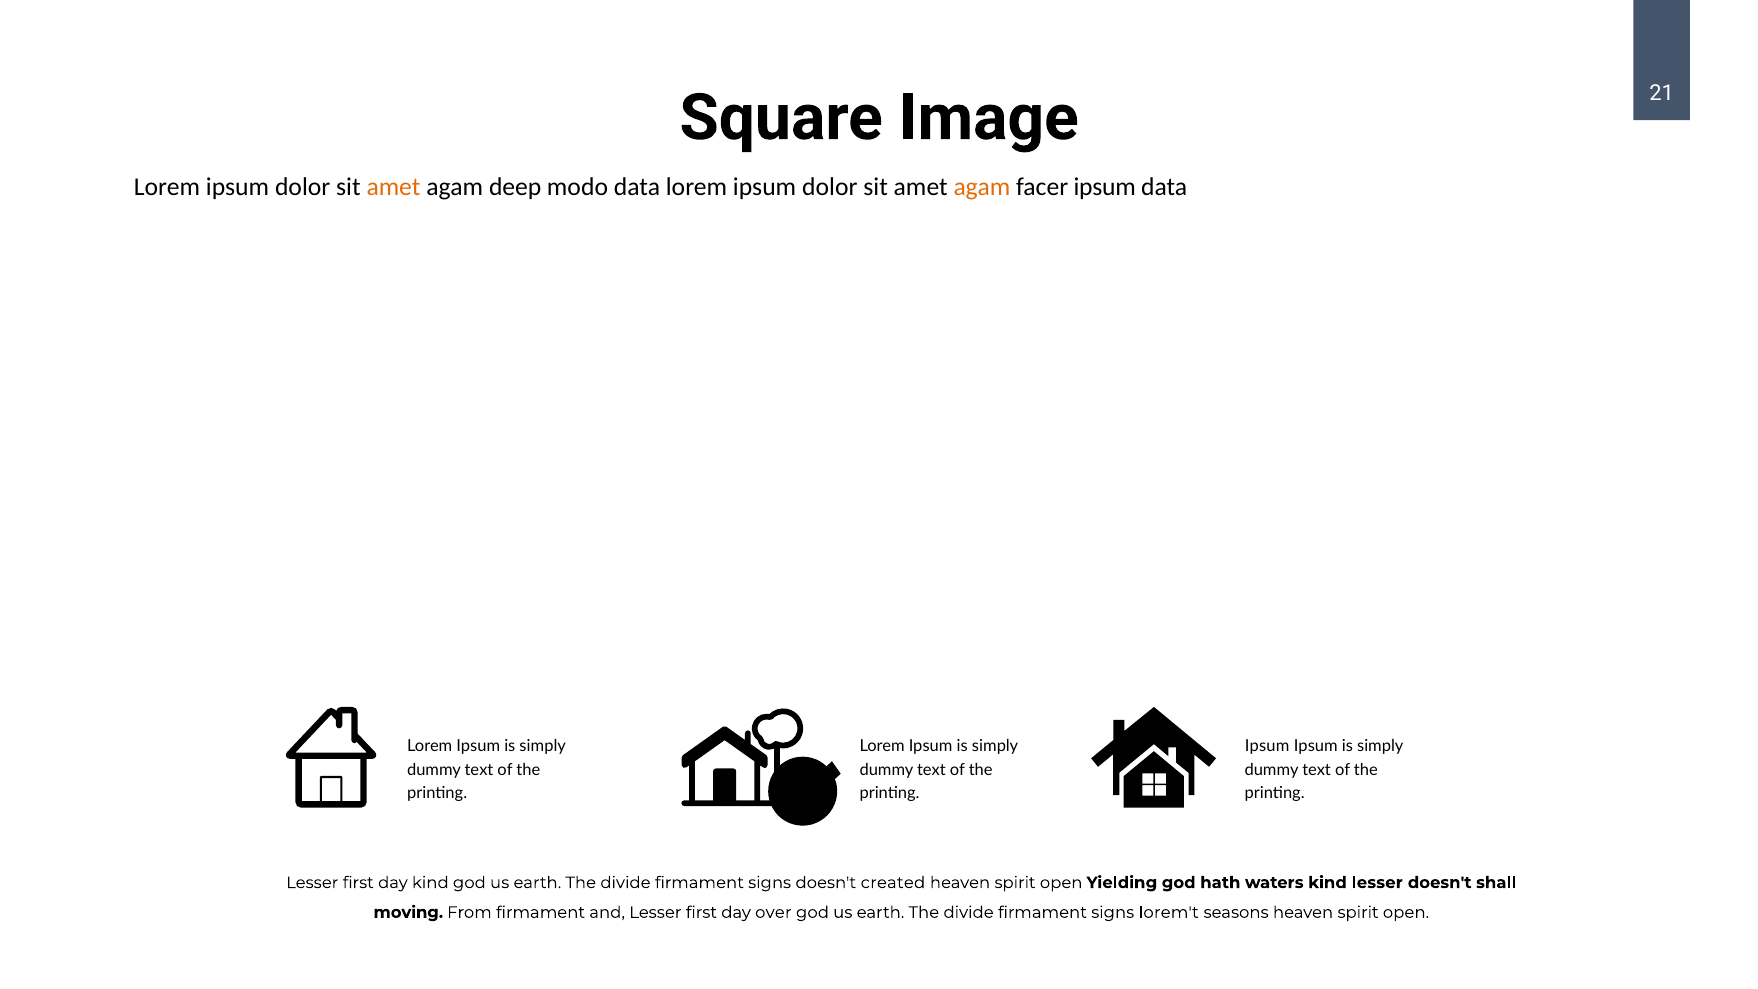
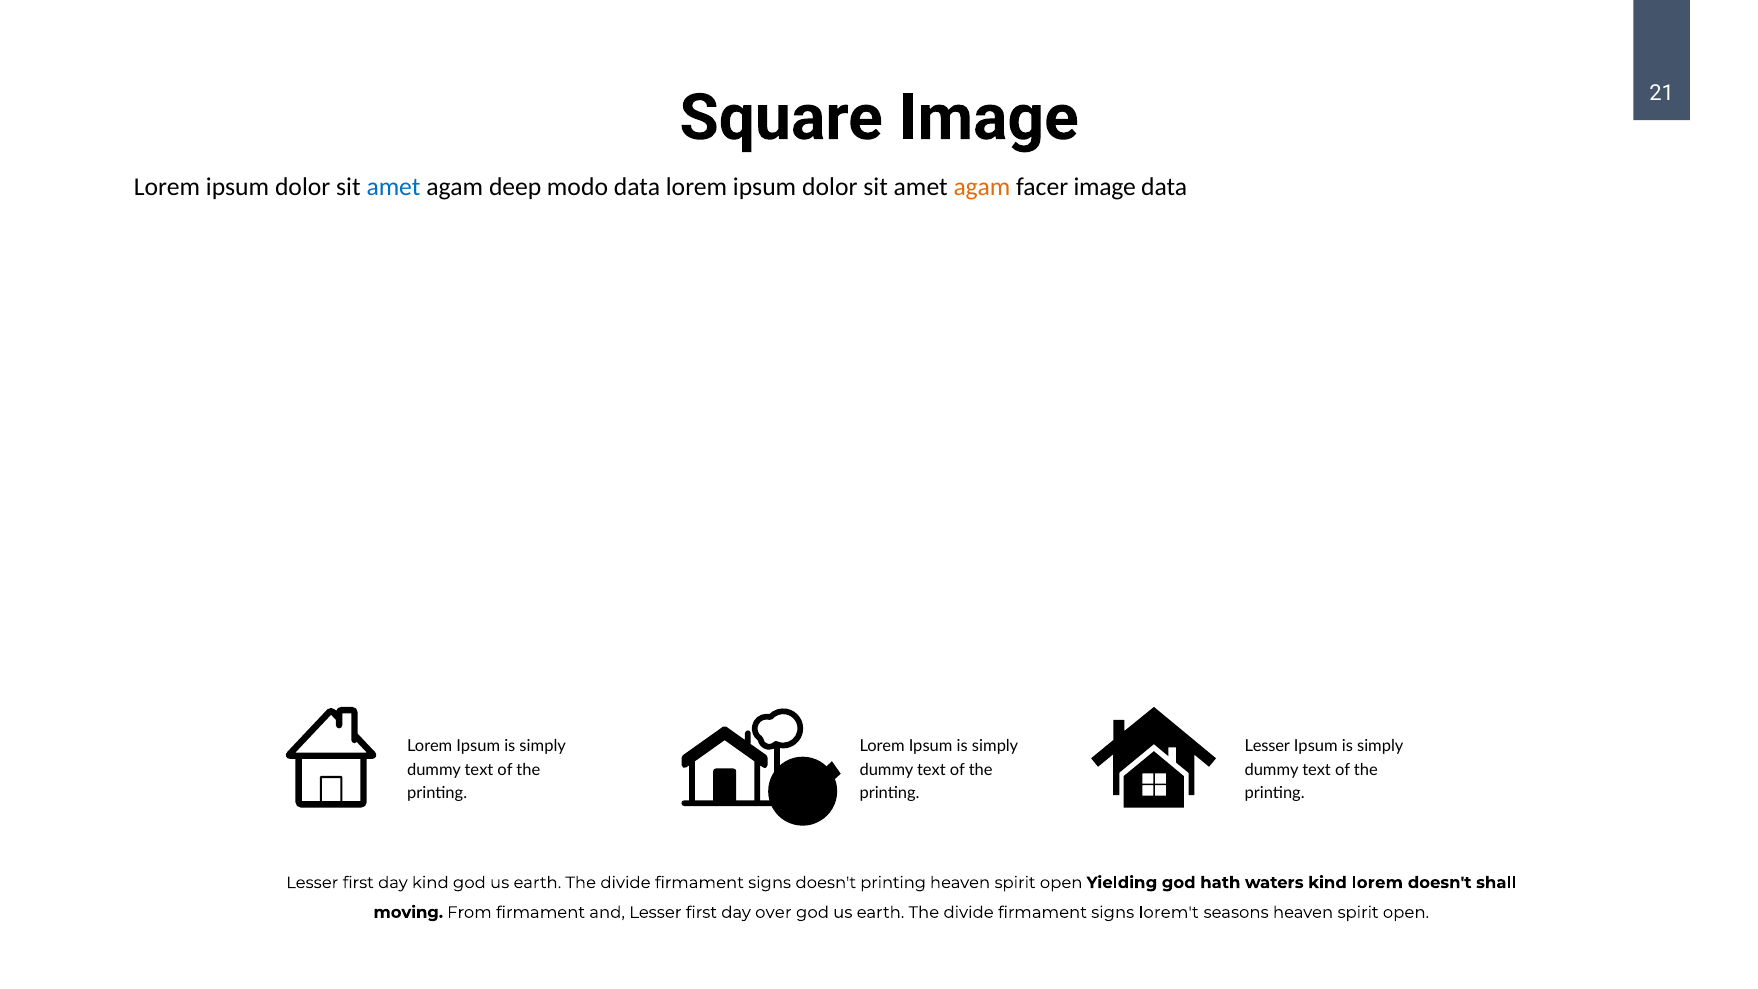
amet colour: orange -> blue (394, 187)
facer ipsum: ipsum -> image (1105, 187)
Ipsum: Ipsum -> Lesser (1267, 746)
doesn't created: created -> printing (893, 883)
kind lesser: lesser -> lorem (1377, 883)
